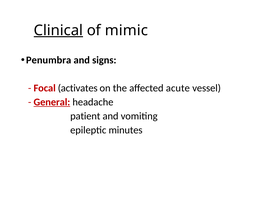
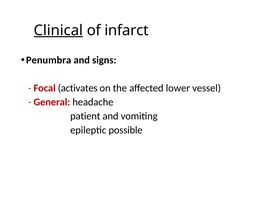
mimic: mimic -> infarct (127, 30)
acute: acute -> lower (178, 88)
General underline: present -> none (52, 102)
minutes: minutes -> possible (126, 130)
